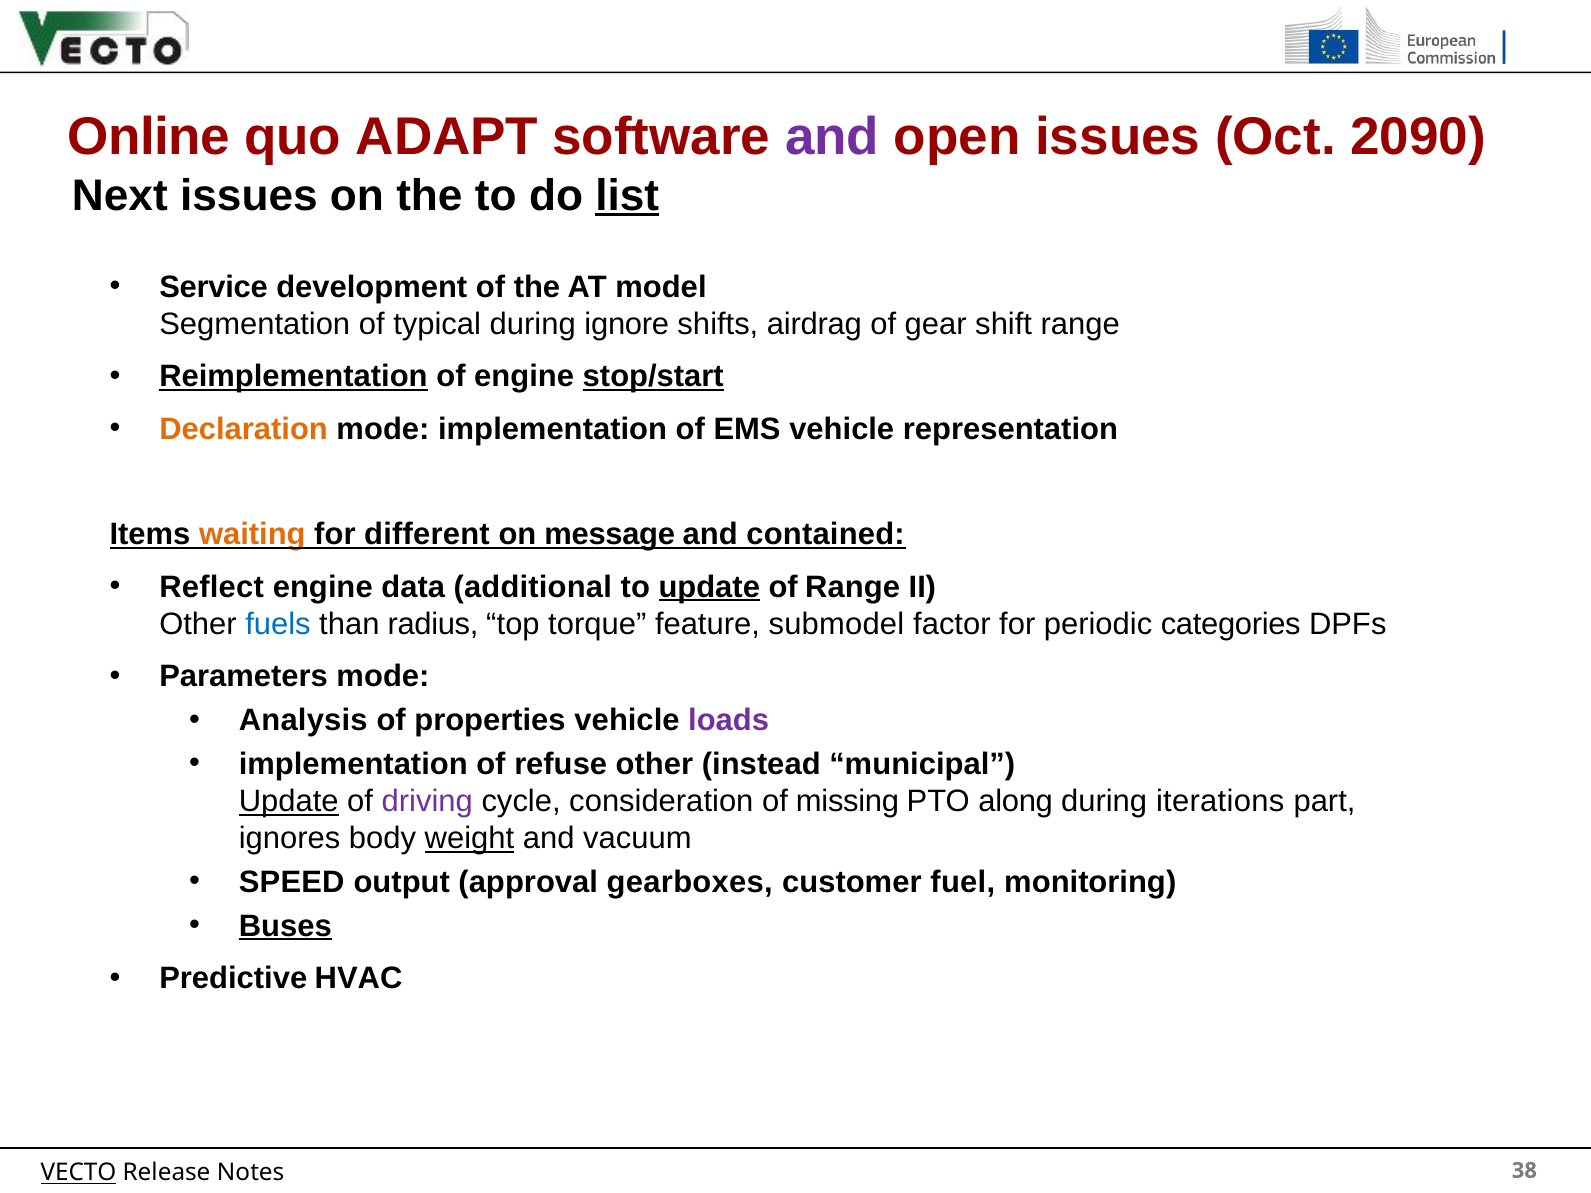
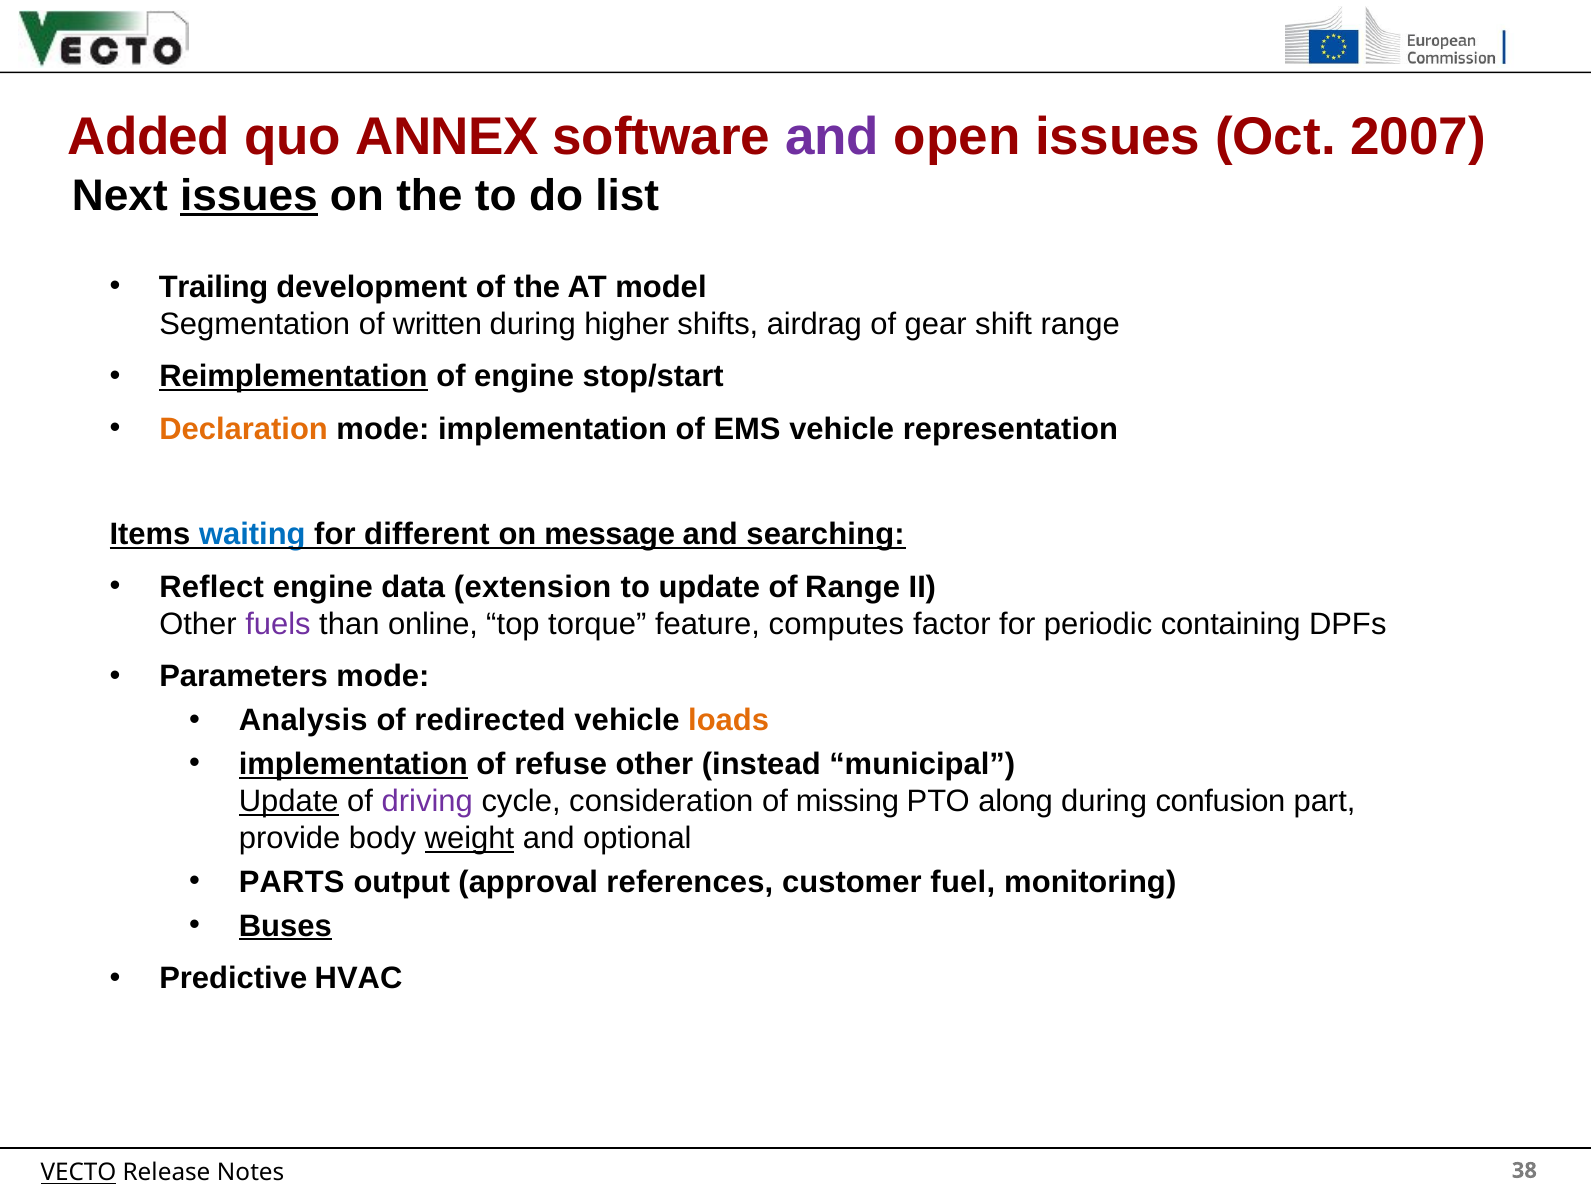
Online: Online -> Added (149, 137)
ADAPT: ADAPT -> ANNEX (447, 137)
2090: 2090 -> 2007 (1418, 137)
issues underline: none -> present (249, 196)
list underline: present -> none (627, 196)
Service: Service -> Trailing (214, 287)
typical: typical -> written (437, 324)
ignore: ignore -> higher (627, 324)
stop/start underline: present -> none (653, 377)
waiting colour: orange -> blue (252, 534)
contained: contained -> searching (826, 534)
additional: additional -> extension (533, 587)
update underline: present -> none (709, 587)
fuels colour: blue -> purple (278, 624)
radius: radius -> online (433, 624)
submodel: submodel -> computes (836, 624)
categories: categories -> containing (1231, 624)
properties: properties -> redirected (490, 721)
loads colour: purple -> orange (729, 721)
implementation underline: none -> present (353, 764)
iterations: iterations -> confusion (1220, 802)
ignores: ignores -> provide (290, 839)
vacuum: vacuum -> optional (637, 839)
SPEED: SPEED -> PARTS (292, 883)
gearboxes: gearboxes -> references (690, 883)
